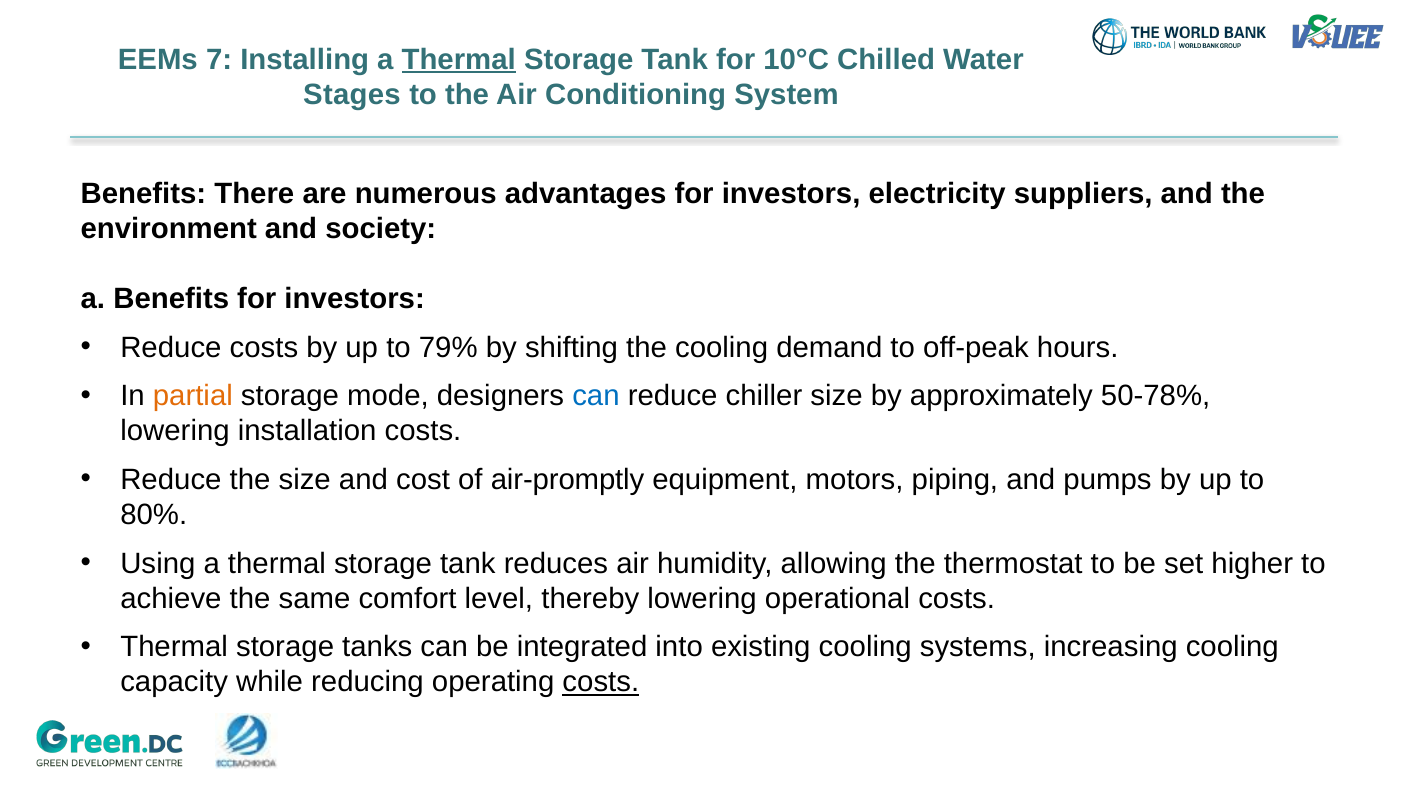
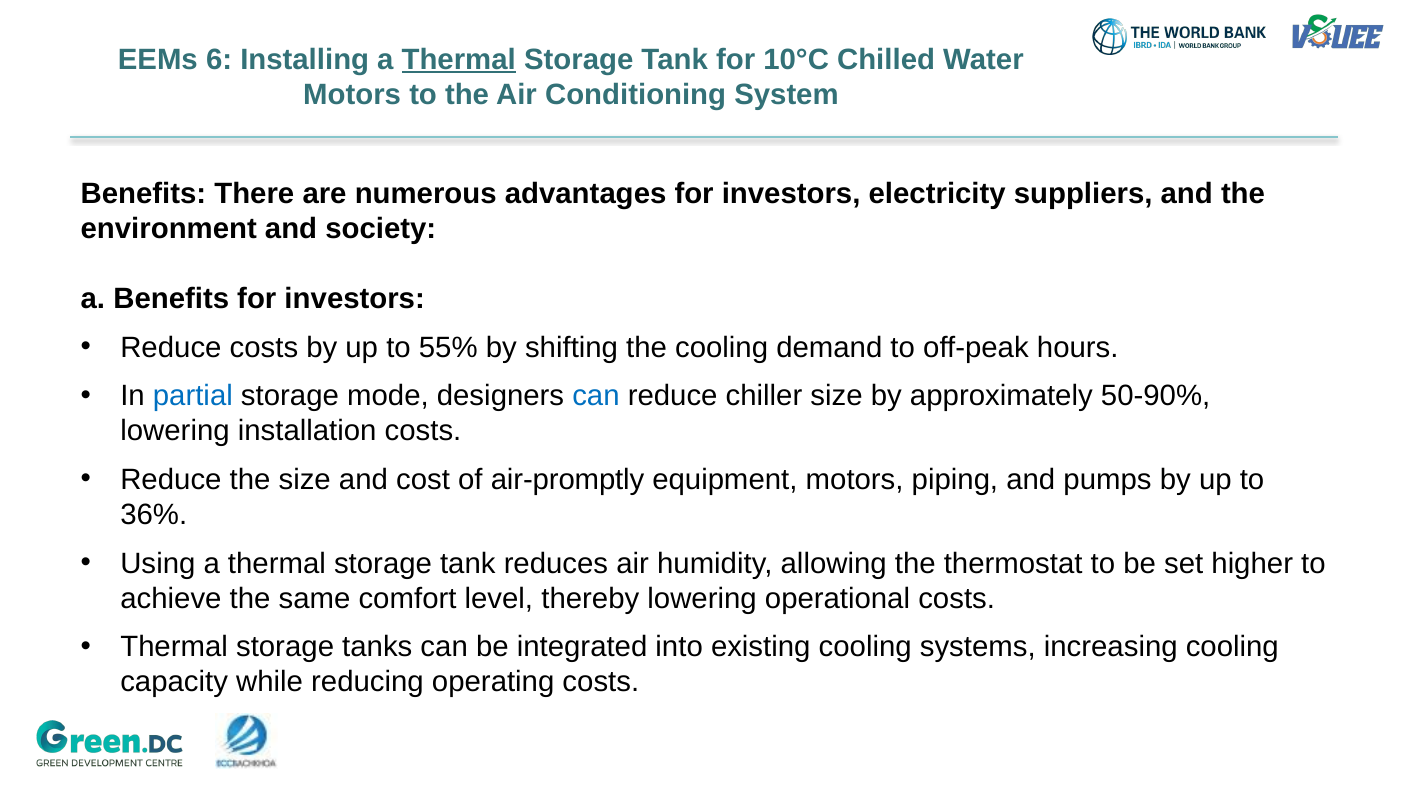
7: 7 -> 6 (219, 59)
Stages: Stages -> Motors (352, 95)
79%: 79% -> 55% (448, 348)
partial colour: orange -> blue (193, 396)
50-78%: 50-78% -> 50-90% (1156, 396)
80%: 80% -> 36% (154, 515)
costs underline: present -> none (601, 682)
